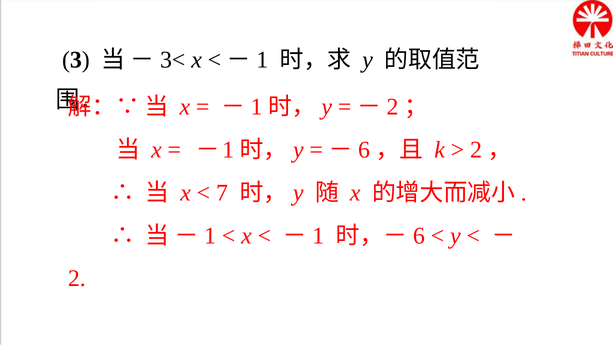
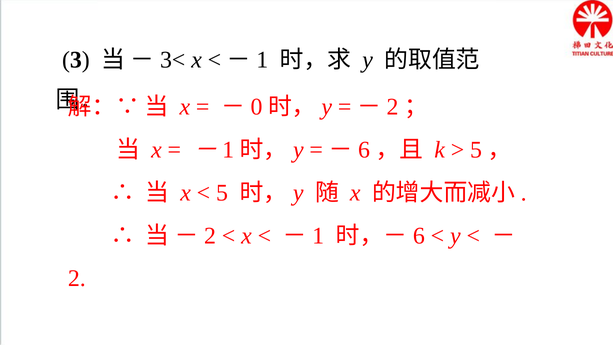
1: 1 -> 0 (256, 107)
2: 2 -> 5 (476, 150)
7: 7 -> 5 (222, 193)
1: 1 -> 2 (210, 236)
